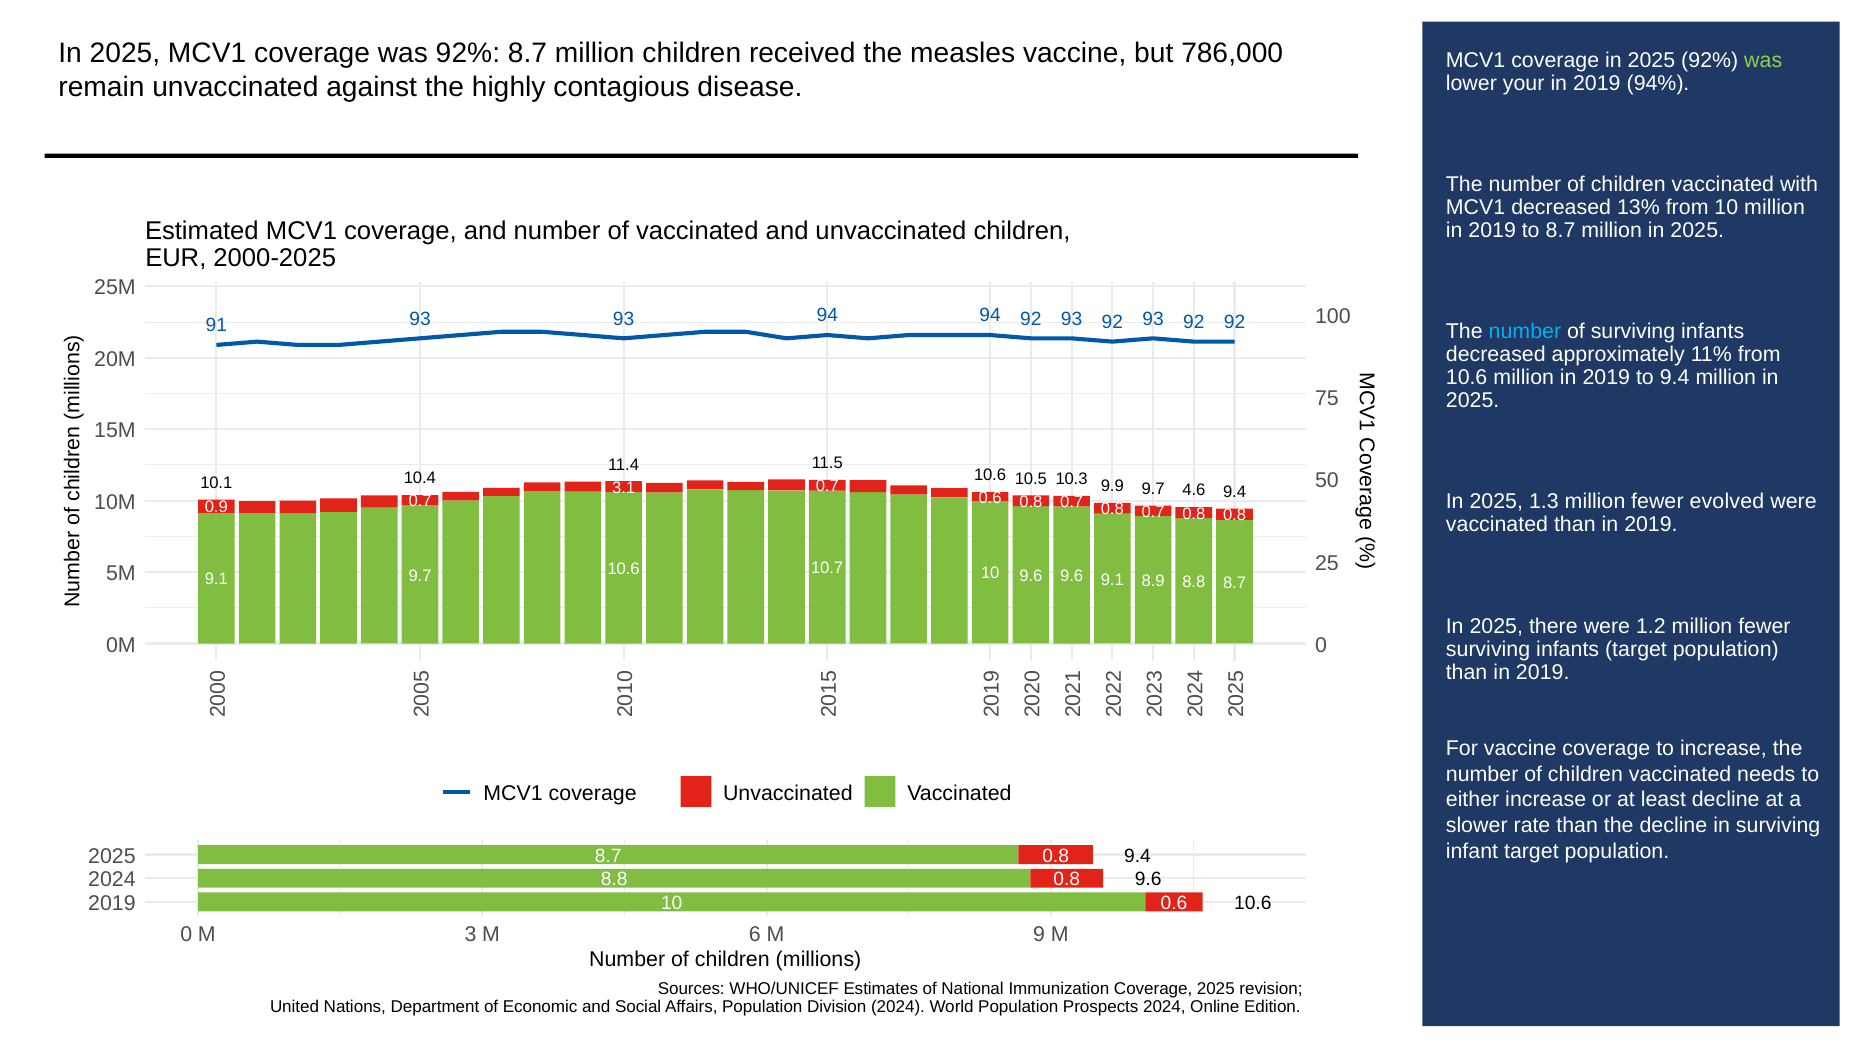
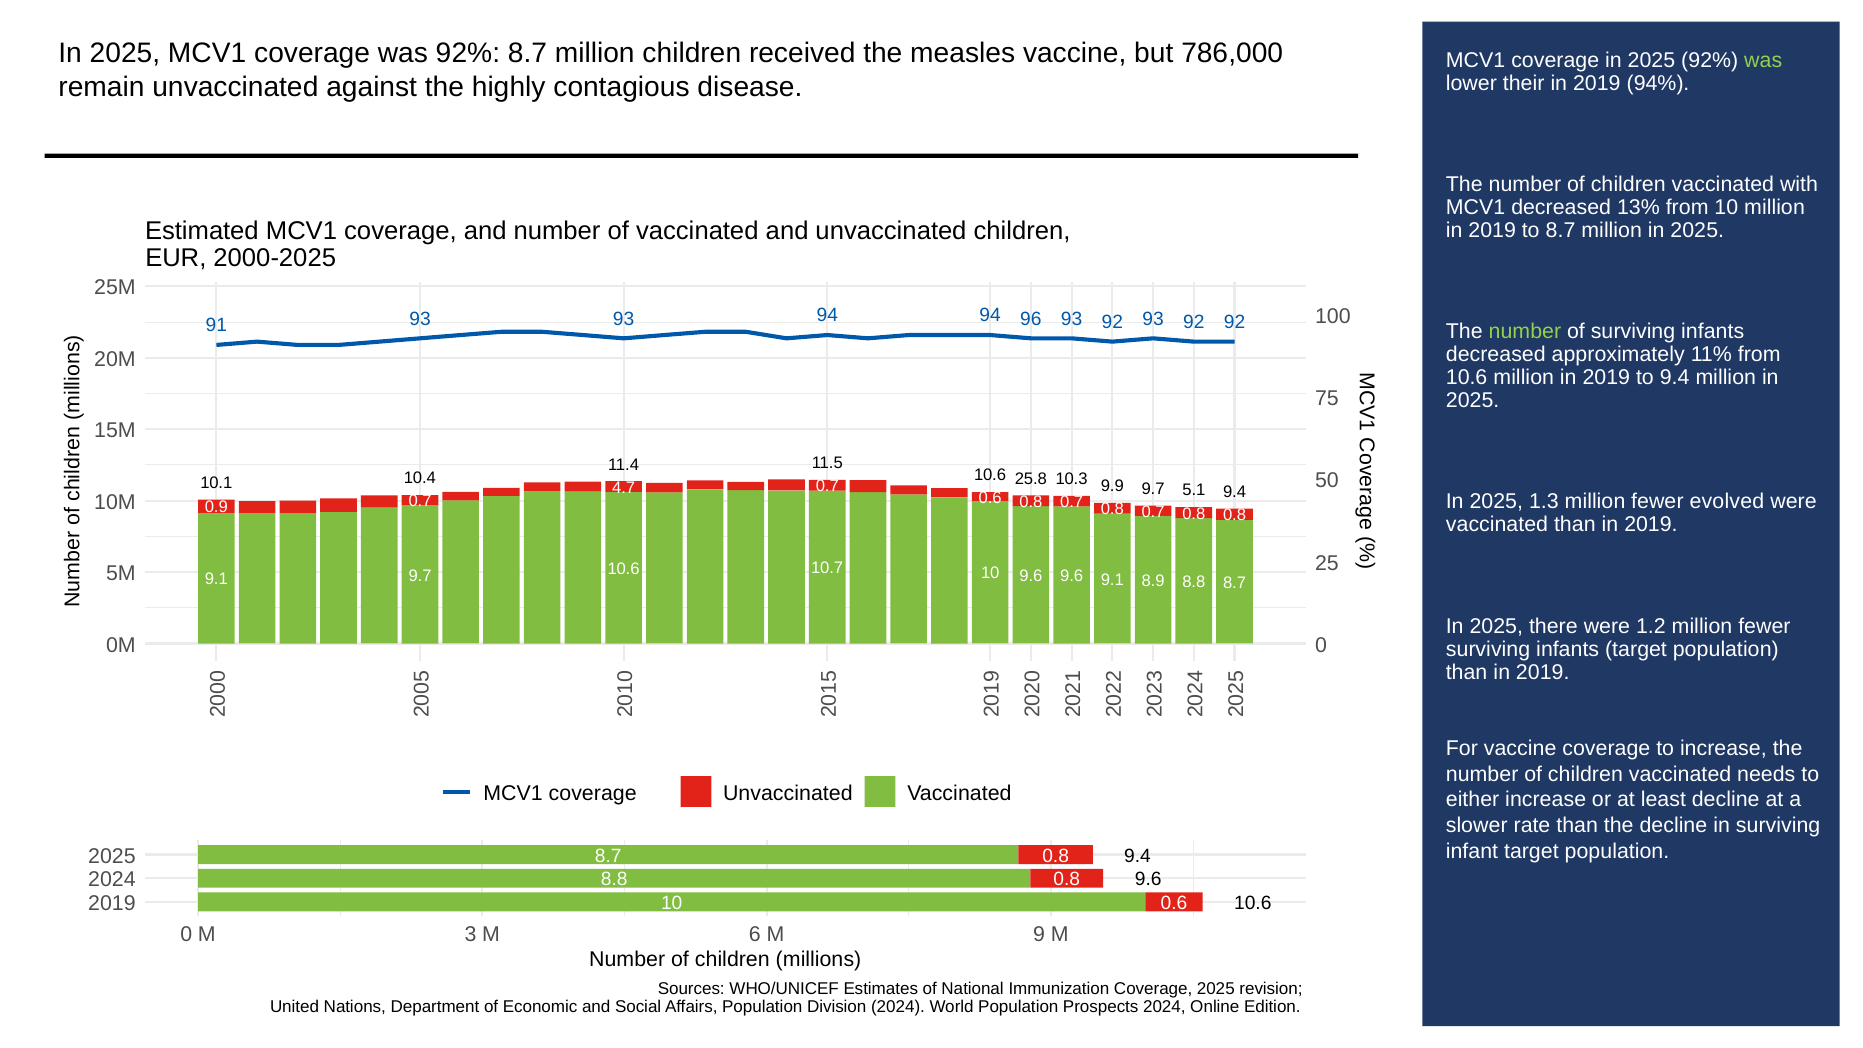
your: your -> their (1524, 83)
94 92: 92 -> 96 (1031, 319)
number colour: light blue -> light green (1525, 332)
10.5: 10.5 -> 25.8 (1031, 479)
4.6: 4.6 -> 5.1 (1194, 490)
3.1: 3.1 -> 4.7 (624, 488)
